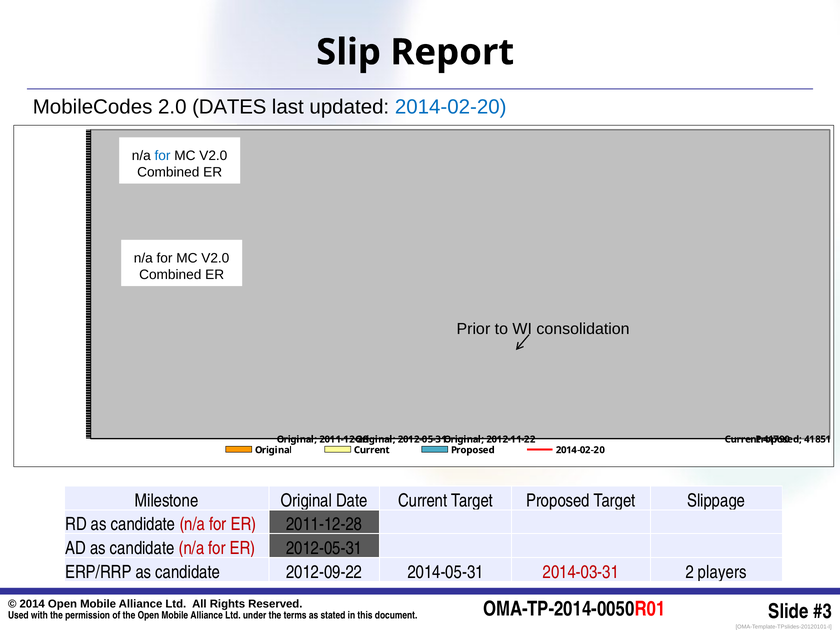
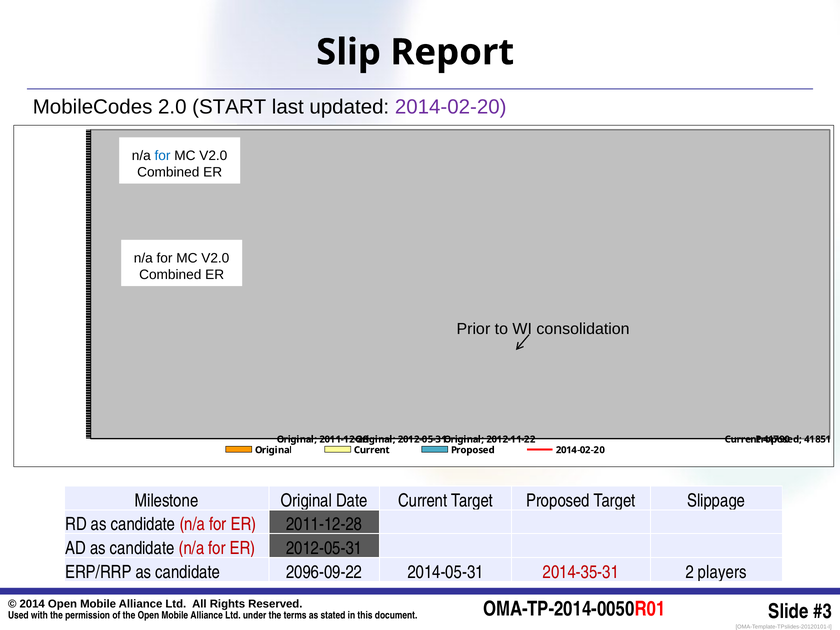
DATES: DATES -> START (229, 107)
2014-02-20 colour: blue -> purple (451, 107)
2012-09-22: 2012-09-22 -> 2096-09-22 (324, 572)
2014-03-31: 2014-03-31 -> 2014-35-31 (581, 572)
